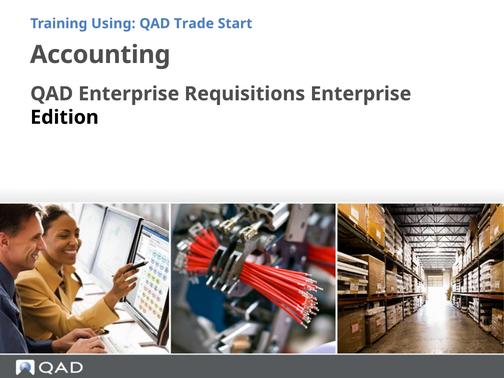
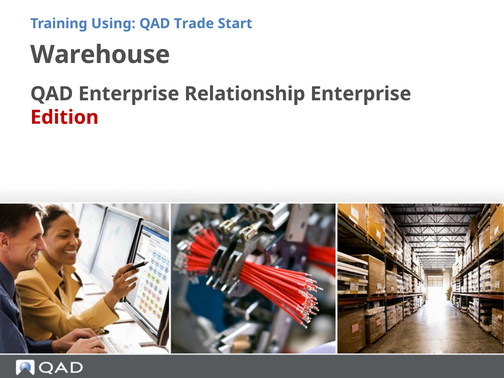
Accounting: Accounting -> Warehouse (100, 55)
Requisitions: Requisitions -> Relationship (245, 94)
Edition colour: black -> red (64, 117)
